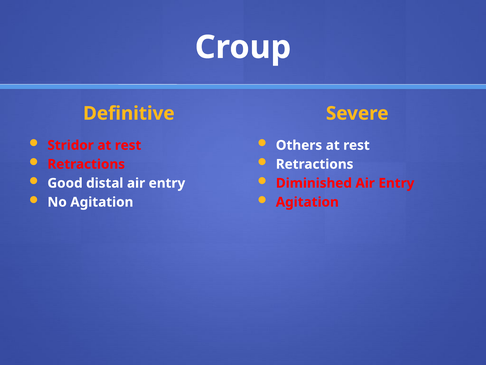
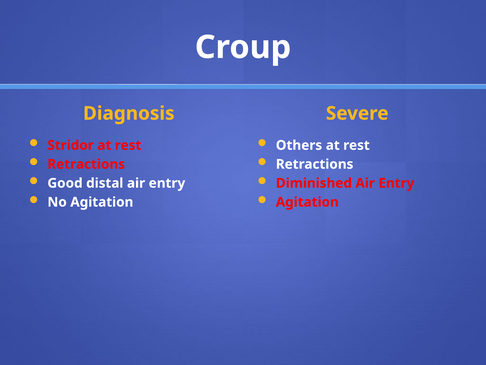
Definitive: Definitive -> Diagnosis (129, 113)
